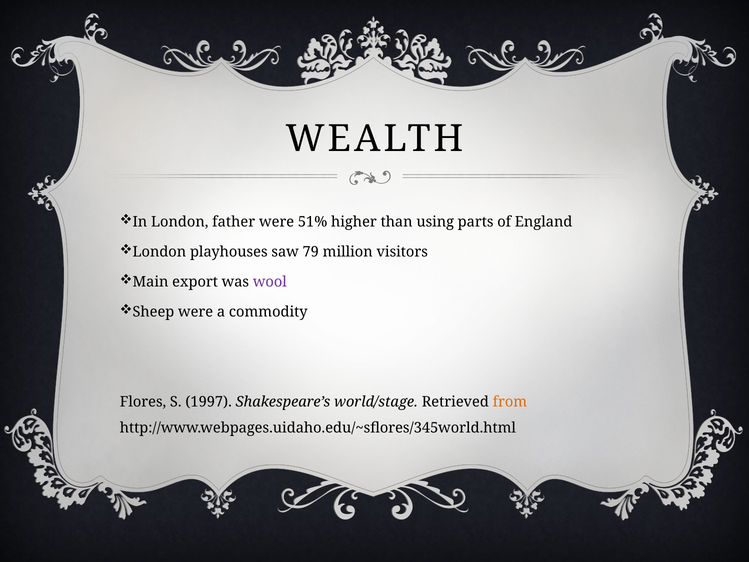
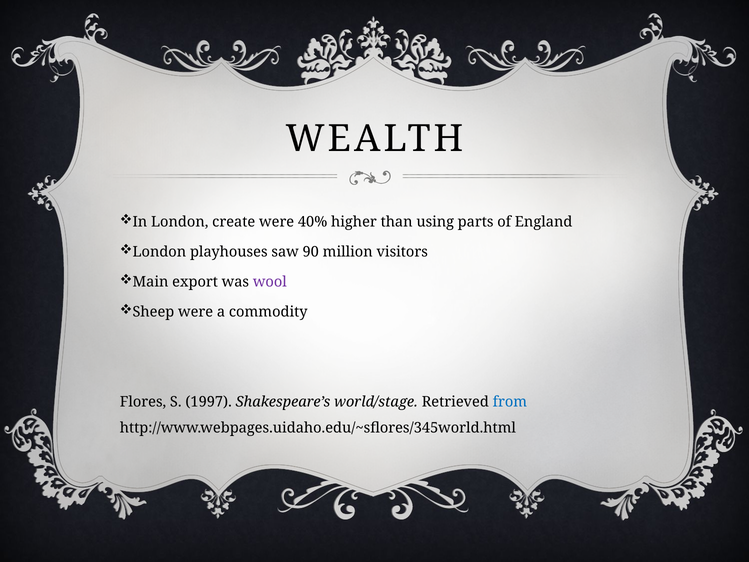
father: father -> create (234, 222)
51%: 51% -> 40% (313, 222)
79: 79 -> 90 (311, 252)
from colour: orange -> blue (510, 402)
